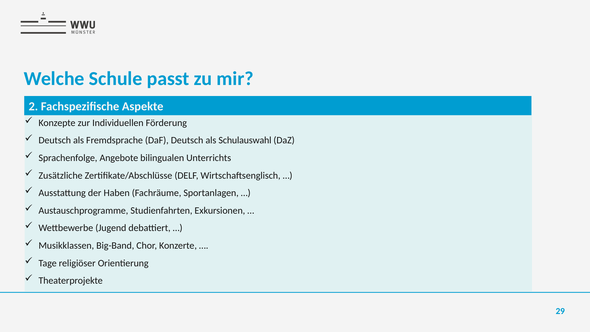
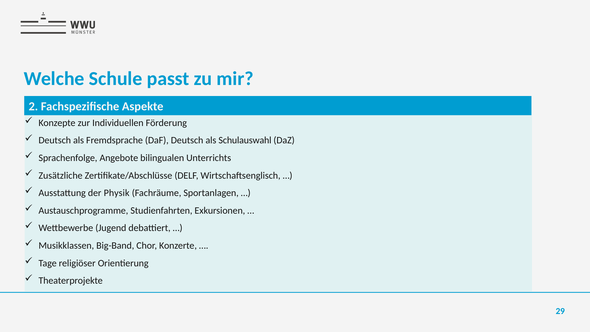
Haben: Haben -> Physik (117, 193)
